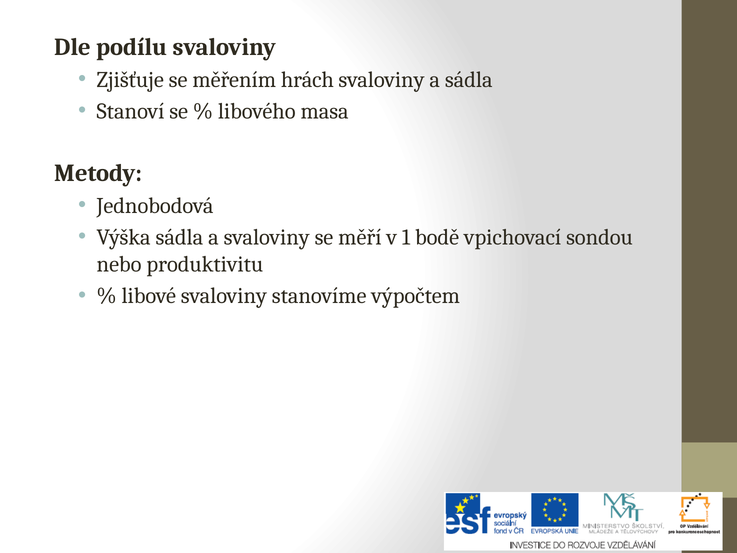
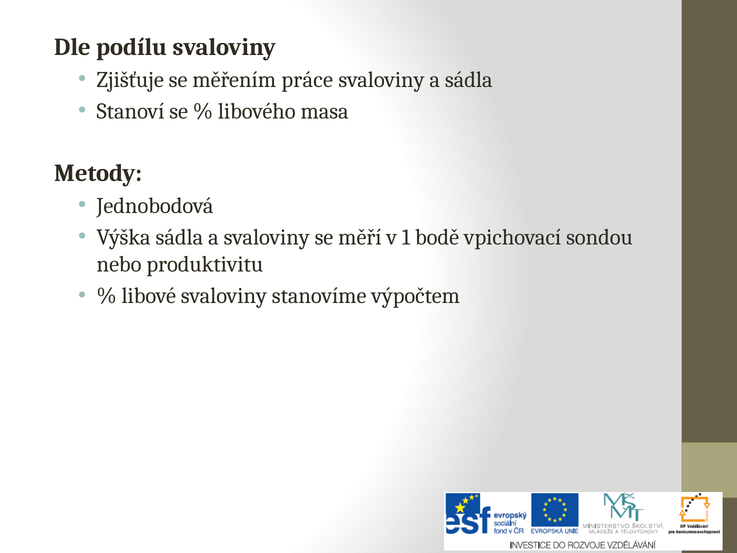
hrách: hrách -> práce (307, 80)
